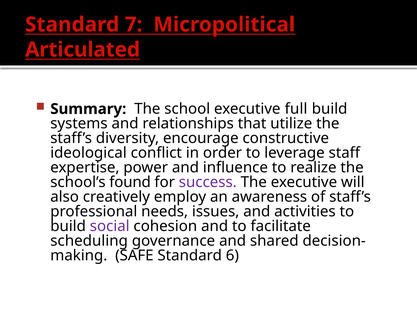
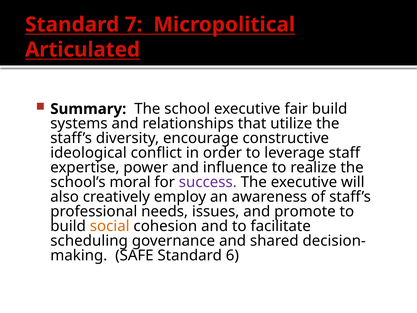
full: full -> fair (296, 109)
found: found -> moral (130, 182)
activities: activities -> promote (305, 211)
social colour: purple -> orange (110, 226)
